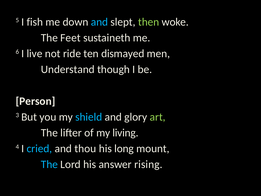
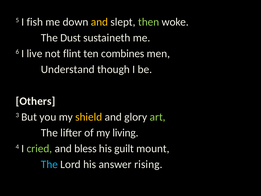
and colour: light blue -> yellow (99, 22)
Feet: Feet -> Dust (71, 38)
ride: ride -> flint (72, 54)
dismayed: dismayed -> combines (123, 54)
Person: Person -> Others (35, 101)
shield colour: light blue -> yellow (89, 117)
cried colour: light blue -> light green (39, 148)
thou: thou -> bless (85, 148)
long: long -> guilt (124, 148)
